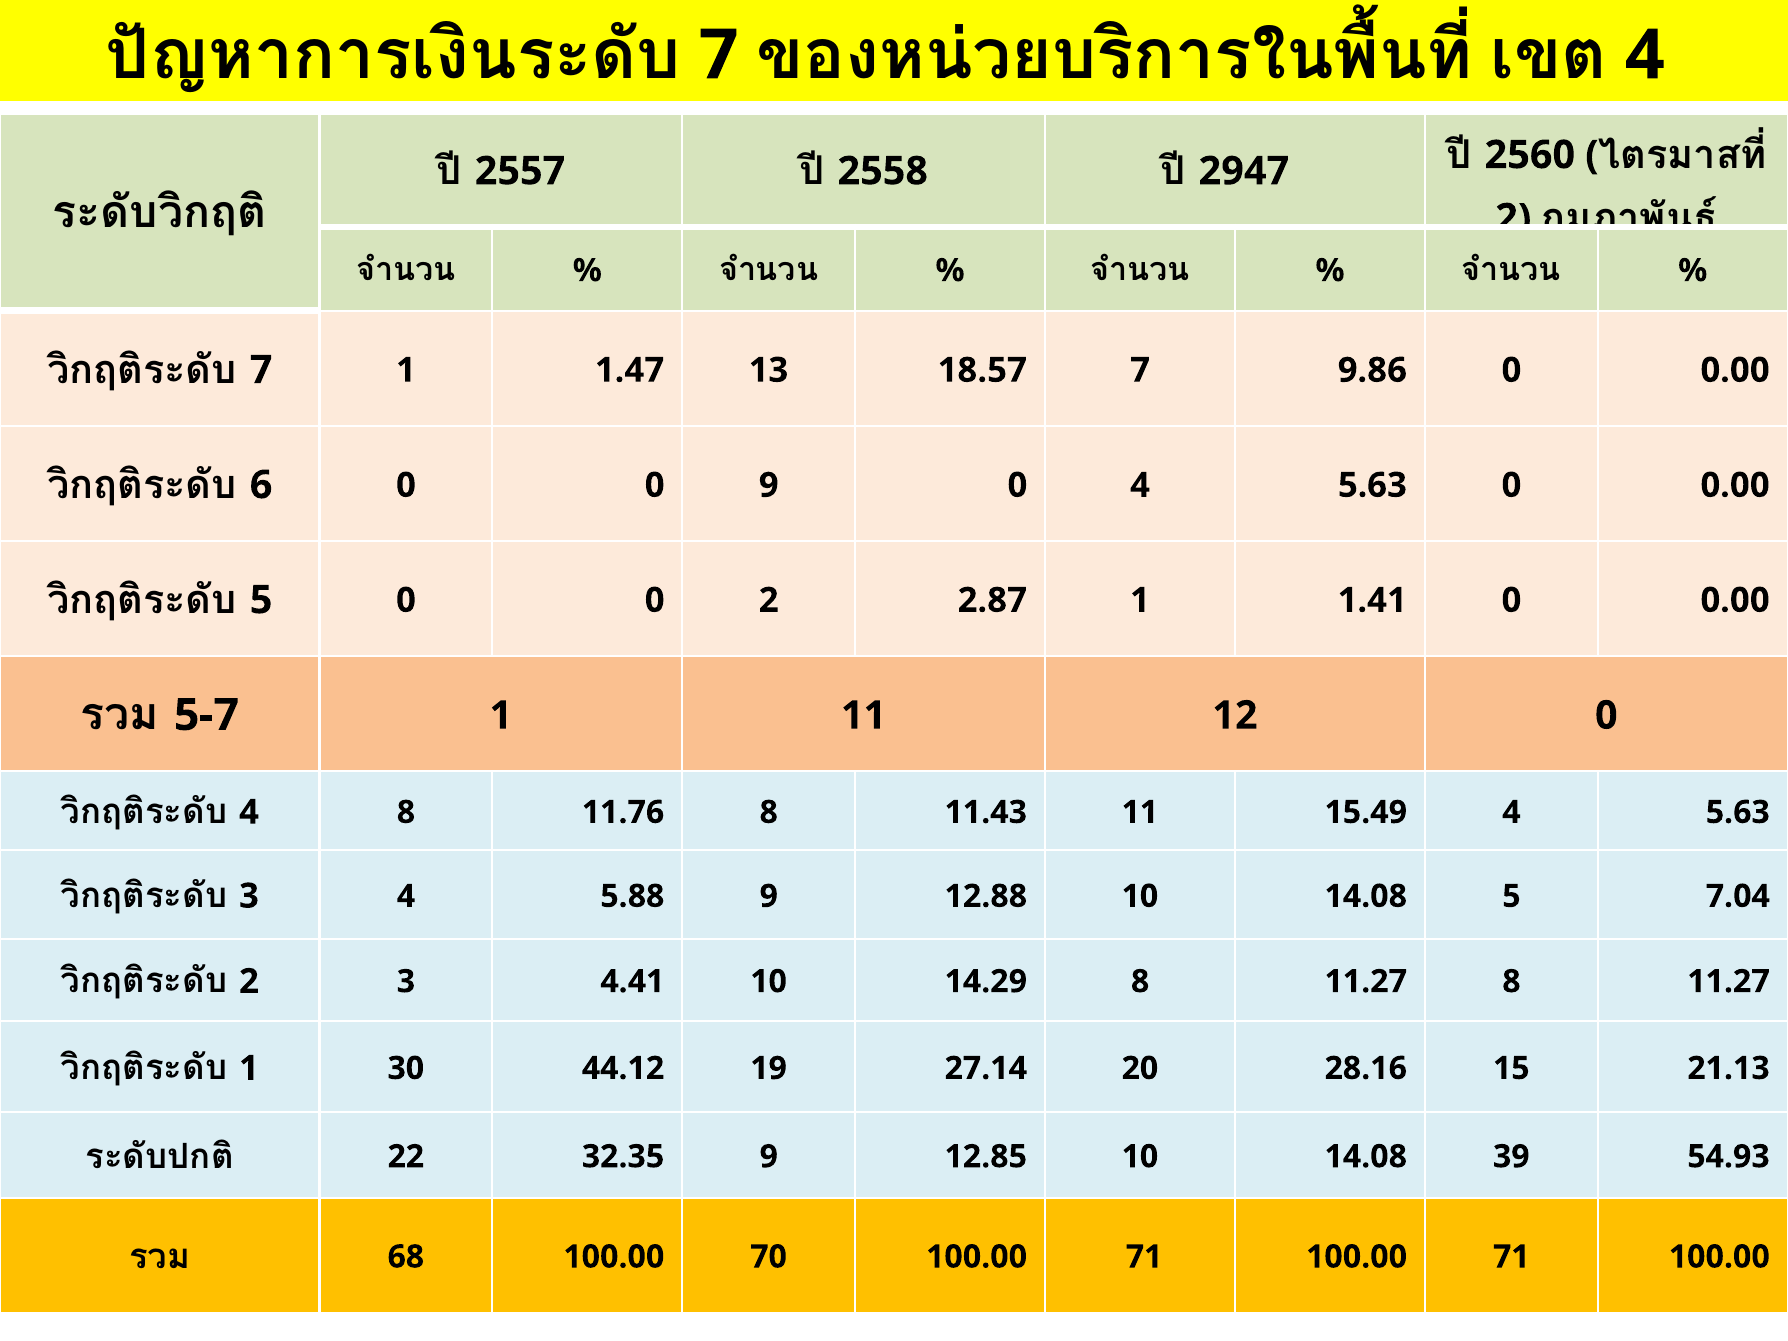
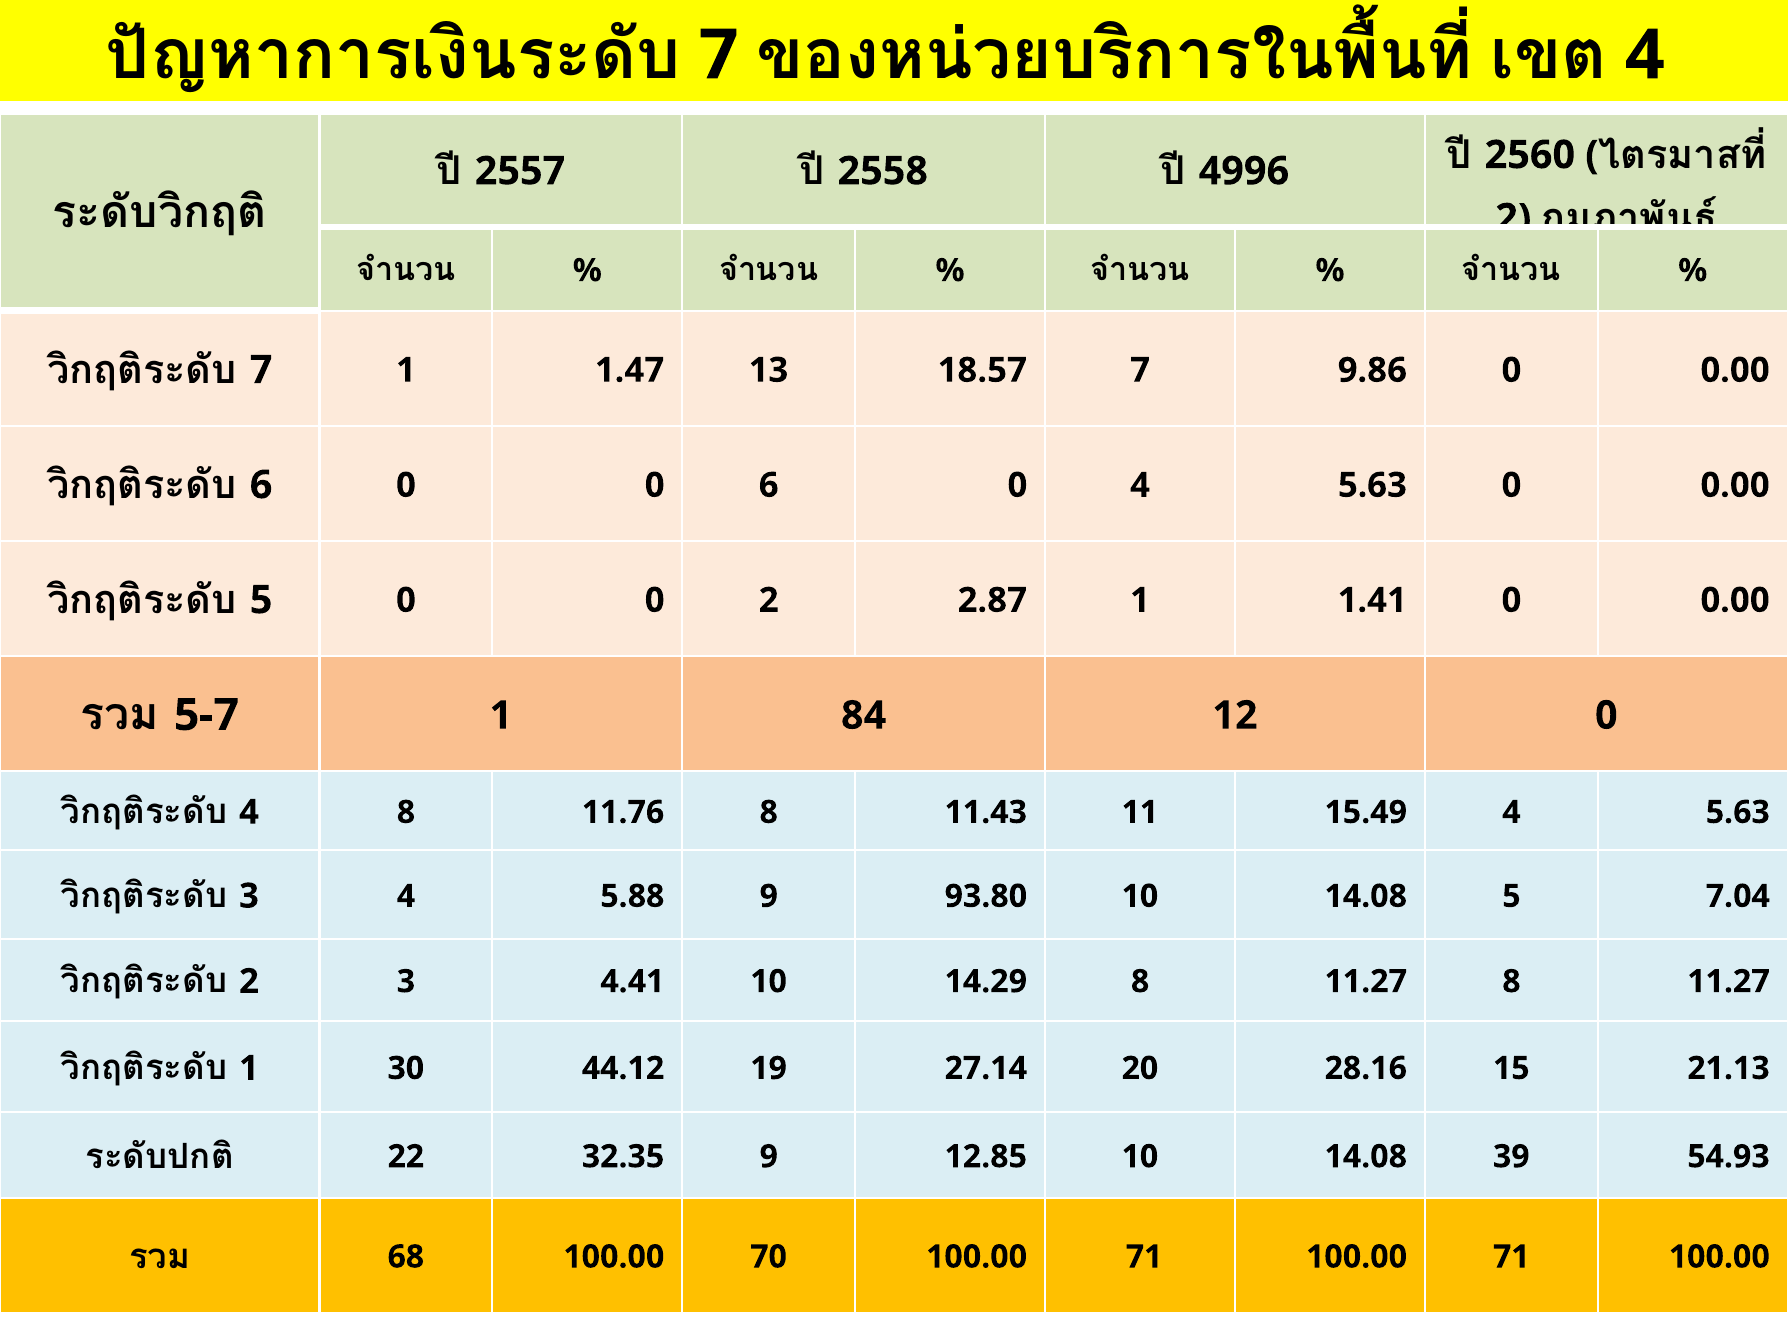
2947: 2947 -> 4996 (1244, 171)
0 9: 9 -> 6 (769, 485)
1 11: 11 -> 84 (864, 716)
12.88: 12.88 -> 93.80 (986, 896)
